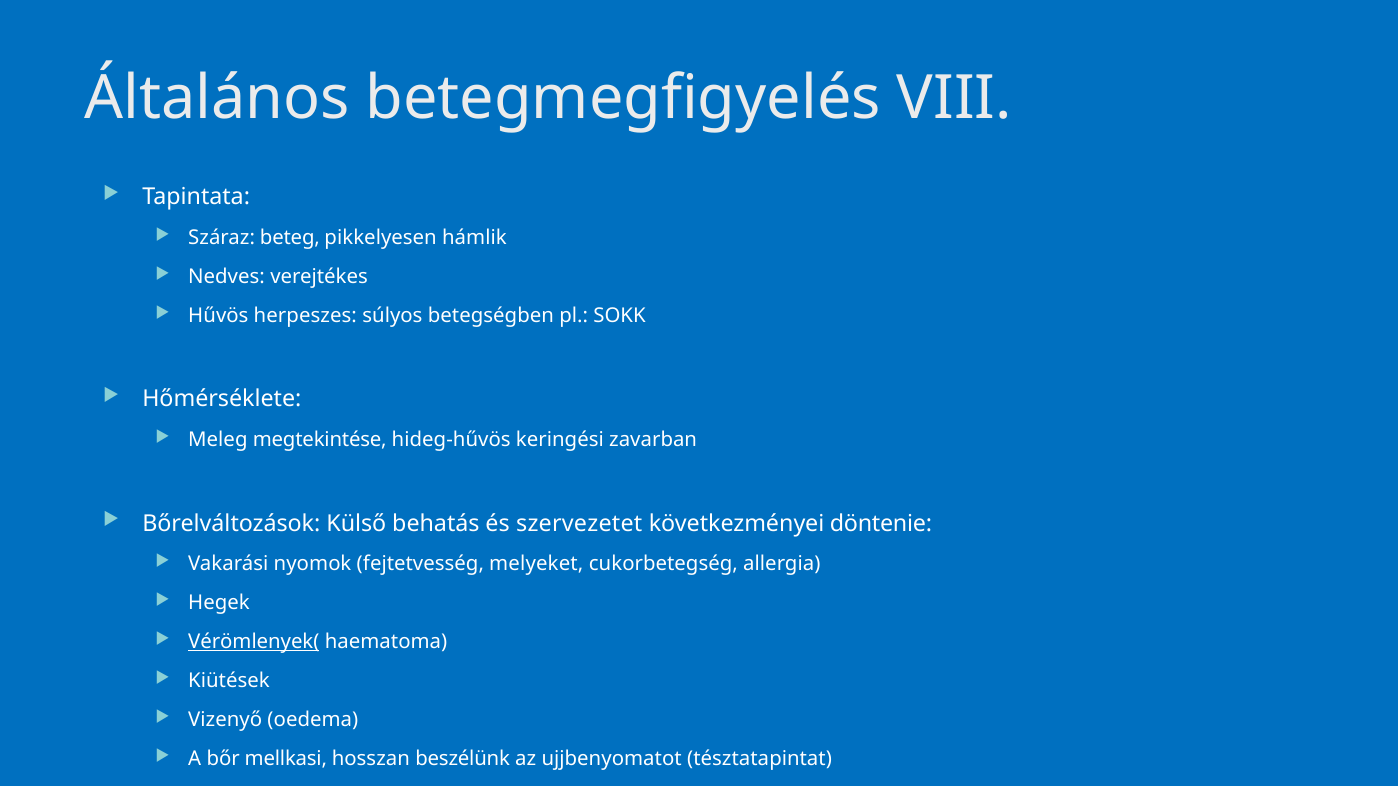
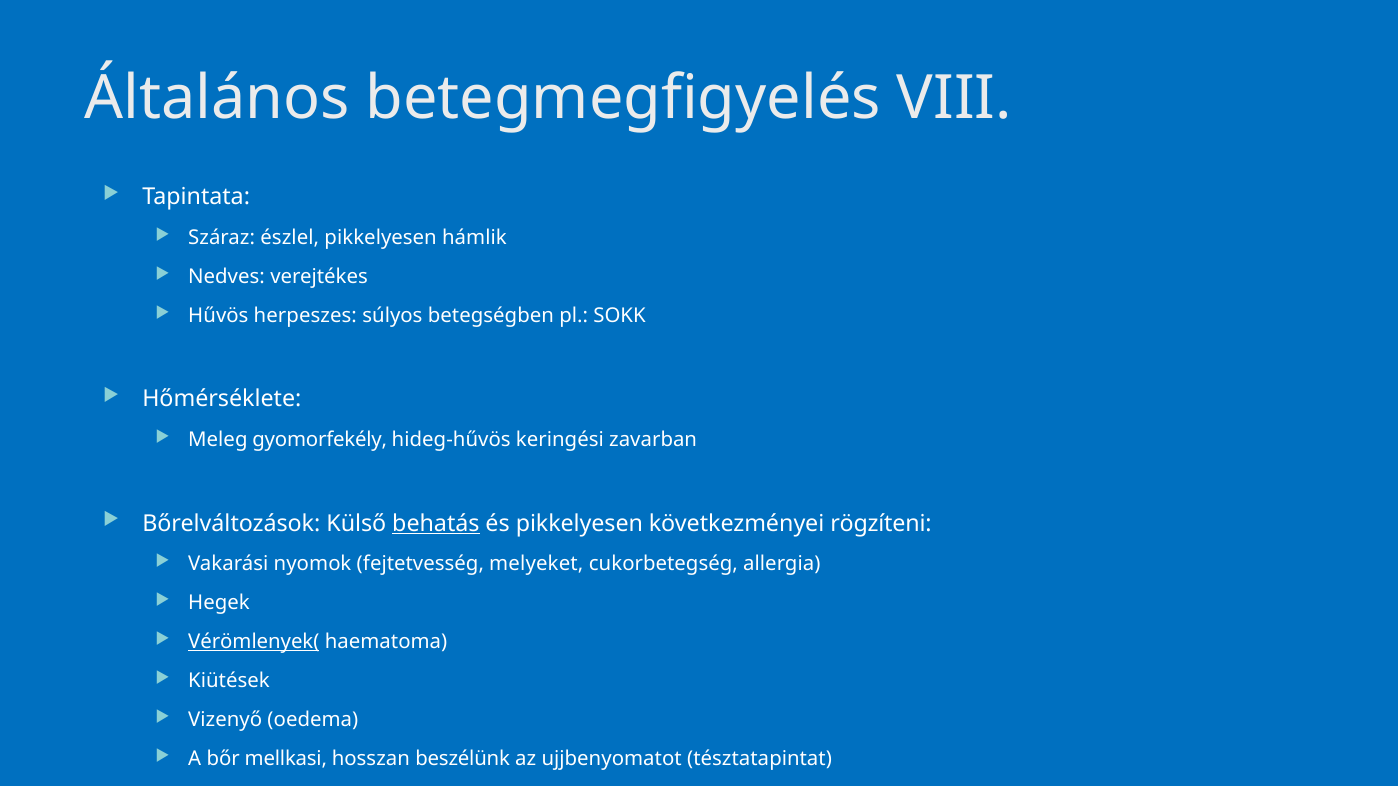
beteg: beteg -> észlel (290, 238)
megtekintése: megtekintése -> gyomorfekély (320, 440)
behatás underline: none -> present (436, 524)
és szervezetet: szervezetet -> pikkelyesen (579, 524)
döntenie: döntenie -> rögzíteni (881, 524)
